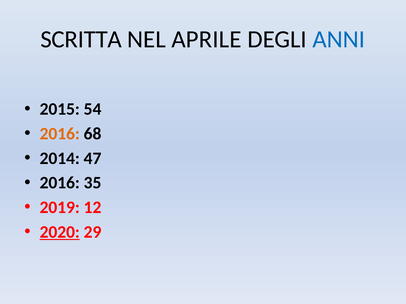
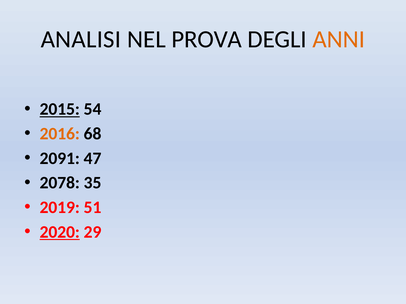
SCRITTA: SCRITTA -> ANALISI (81, 39)
APRILE: APRILE -> PROVA (207, 39)
ANNI colour: blue -> orange (339, 39)
2015 underline: none -> present (60, 109)
2014: 2014 -> 2091 (60, 159)
2016: 2016 -> 2078 (60, 183)
12: 12 -> 51 (93, 208)
